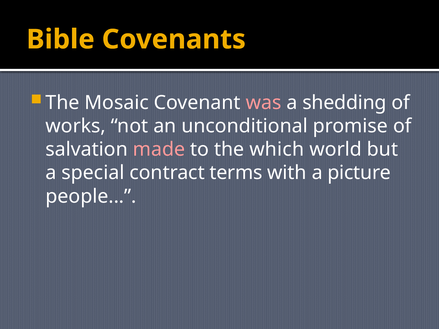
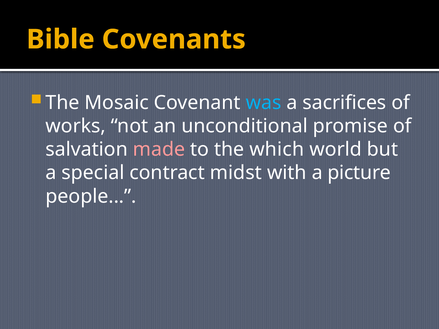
was colour: pink -> light blue (264, 103)
shedding: shedding -> sacrifices (344, 103)
terms: terms -> midst (236, 173)
